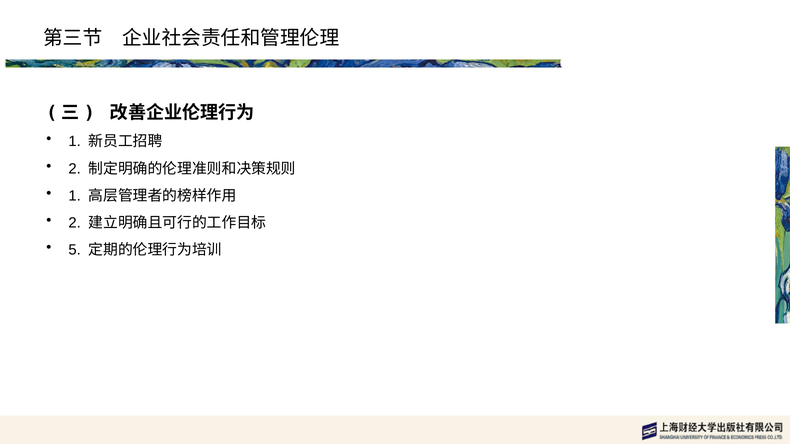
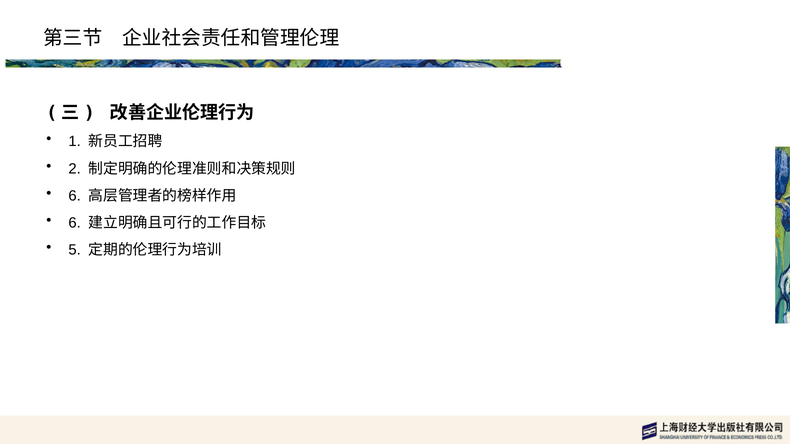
1: 1 -> 6 (75, 196)
2: 2 -> 6 (75, 223)
